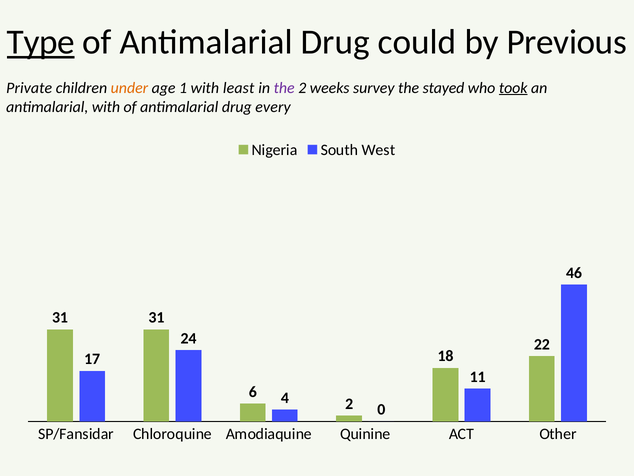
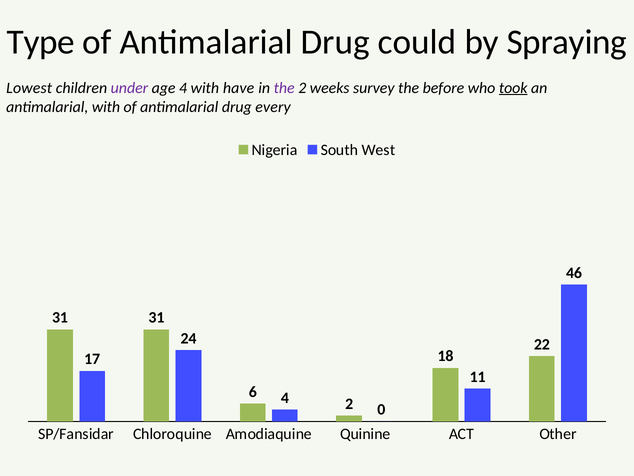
Type underline: present -> none (41, 42)
Previous: Previous -> Spraying (567, 42)
Private: Private -> Lowest (29, 88)
under colour: orange -> purple (129, 88)
age 1: 1 -> 4 (183, 88)
least: least -> have (239, 88)
stayed: stayed -> before (443, 88)
